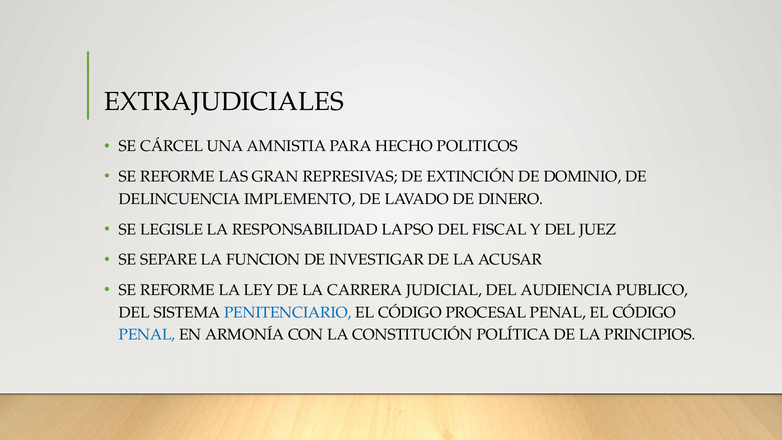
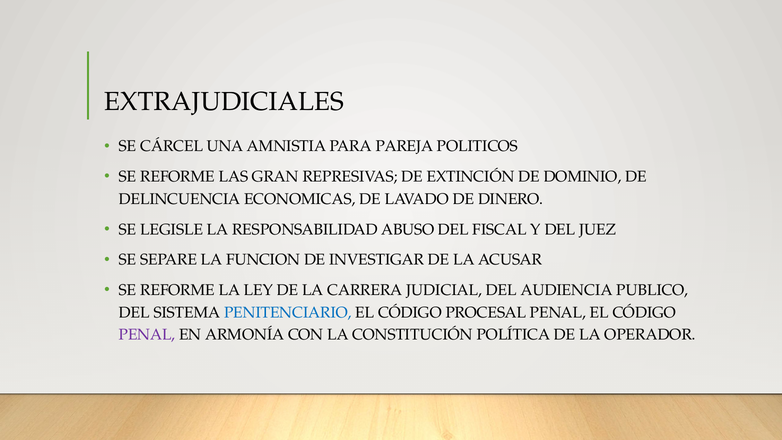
HECHO: HECHO -> PAREJA (404, 146)
IMPLEMENTO: IMPLEMENTO -> ECONOMICAS (300, 199)
LAPSO: LAPSO -> ABUSO (408, 229)
PENAL colour: blue -> purple (147, 335)
PRINCIPIOS: PRINCIPIOS -> OPERADOR (650, 335)
